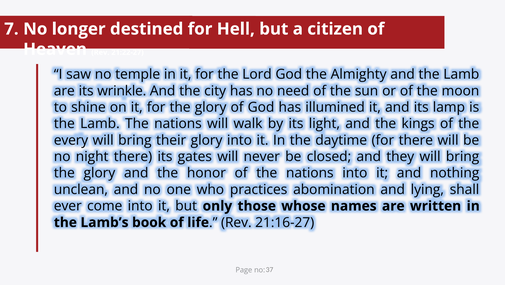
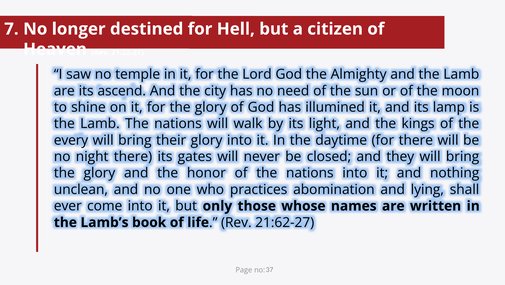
wrinkle: wrinkle -> ascend (122, 91)
21:16-27: 21:16-27 -> 21:62-27 (285, 222)
